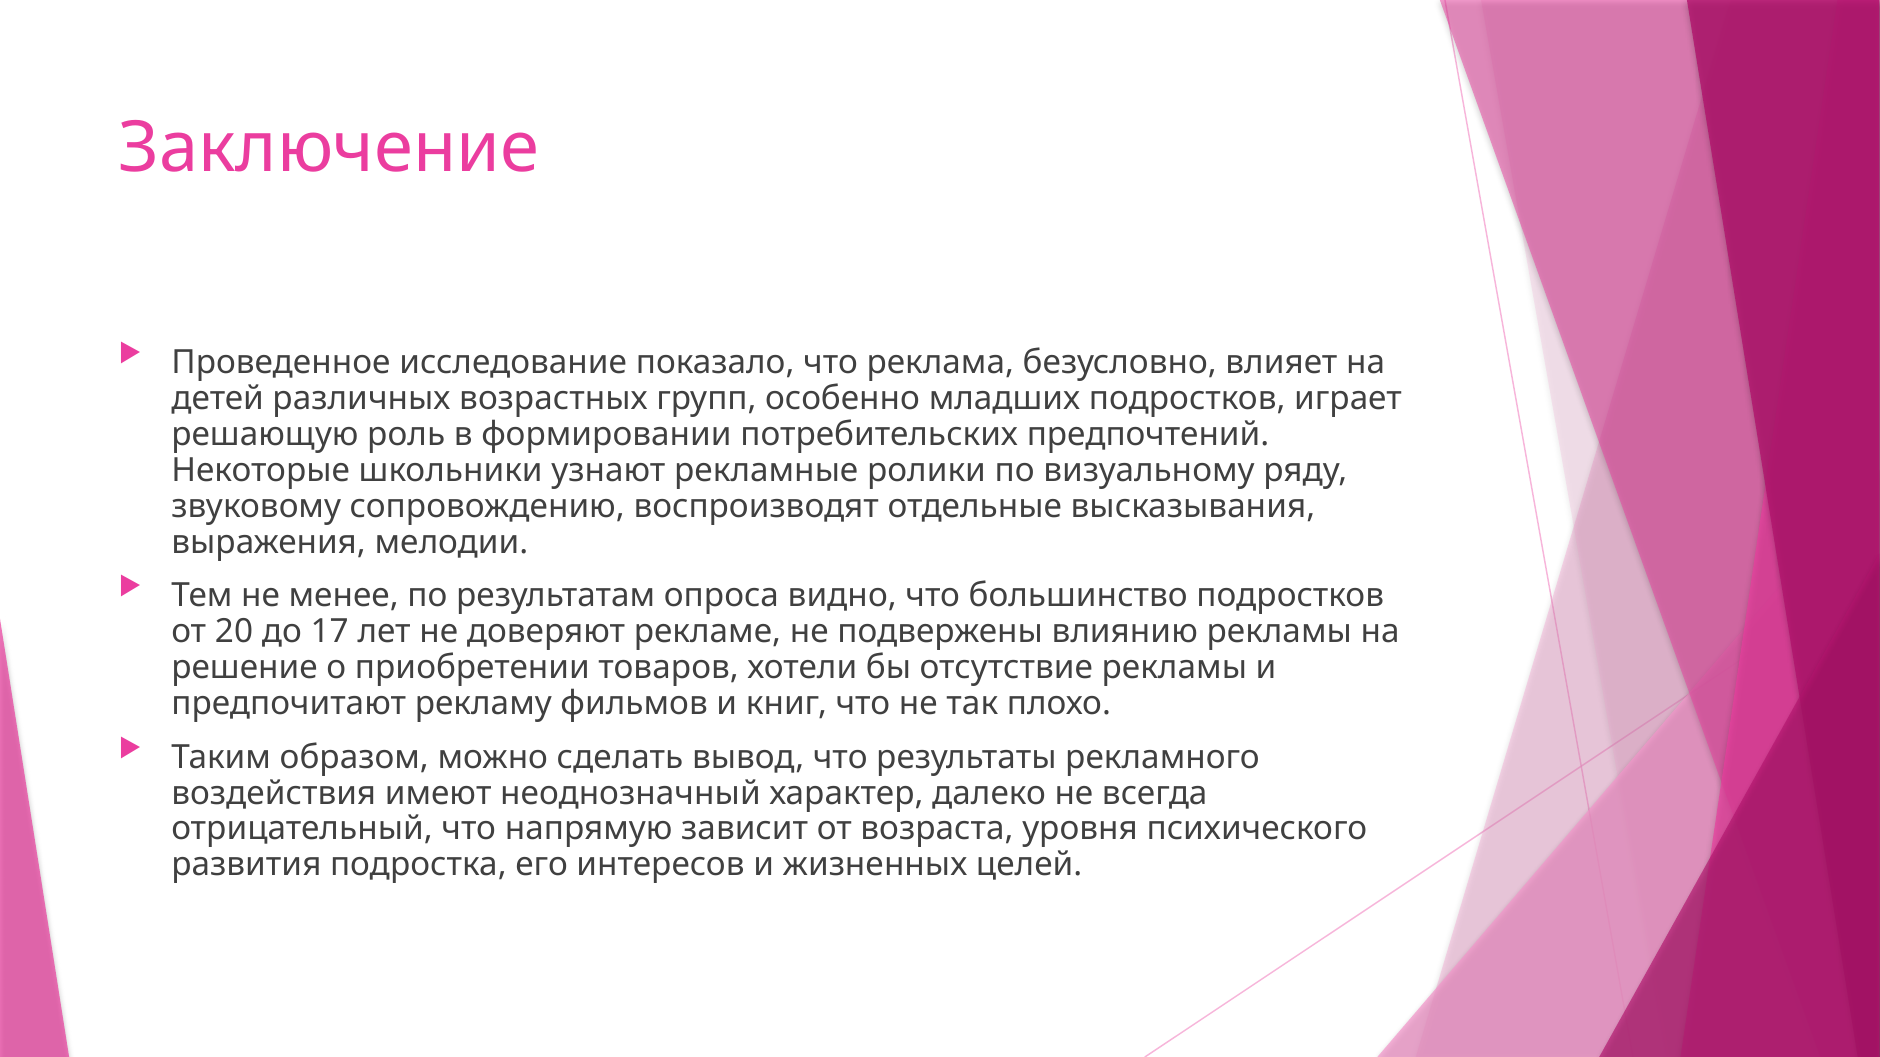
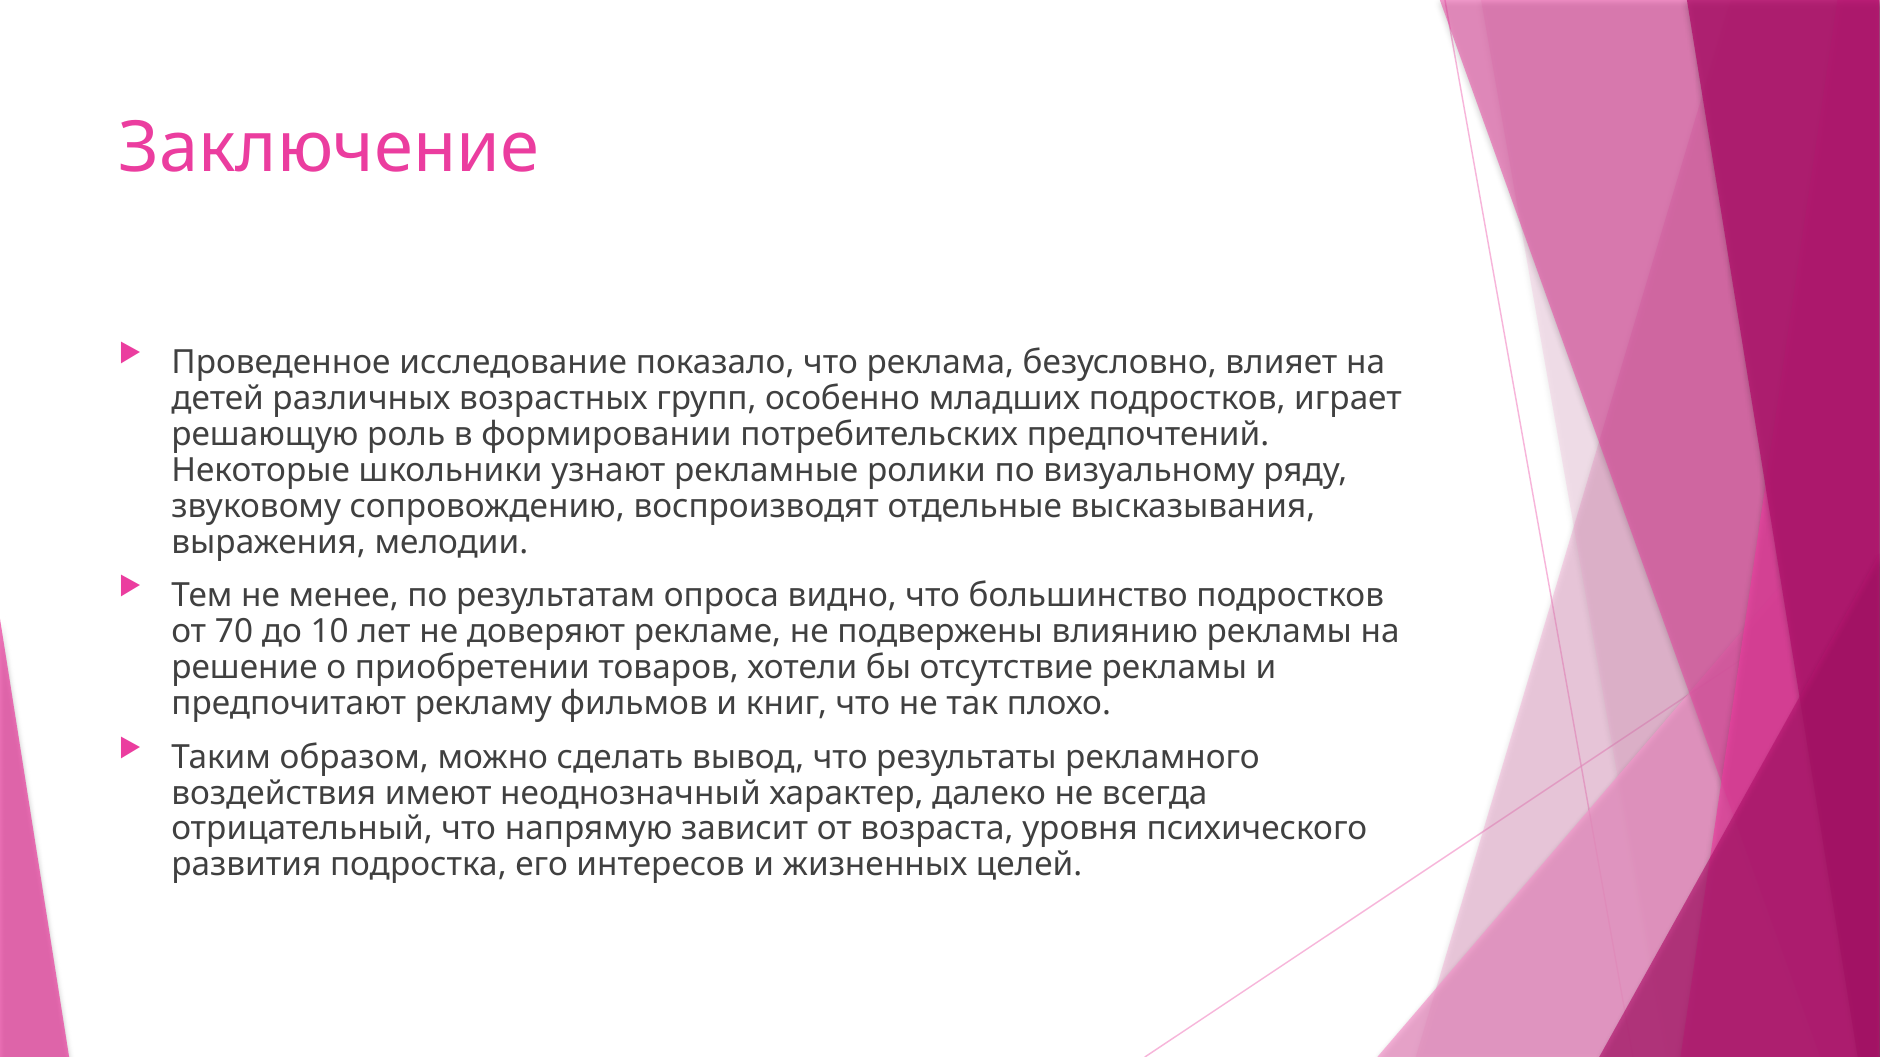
20: 20 -> 70 (234, 632)
17: 17 -> 10 (330, 632)
